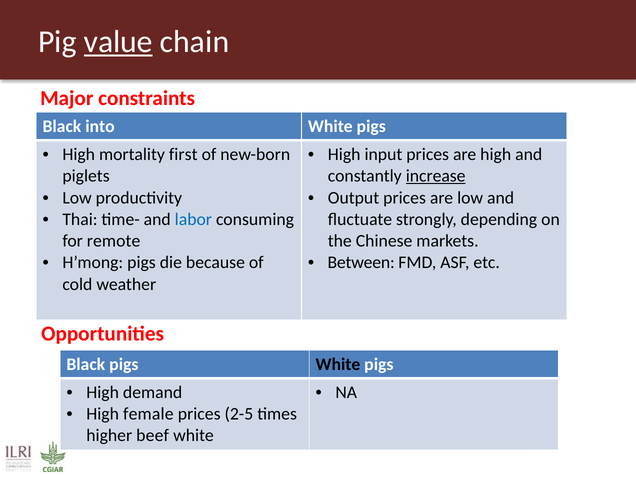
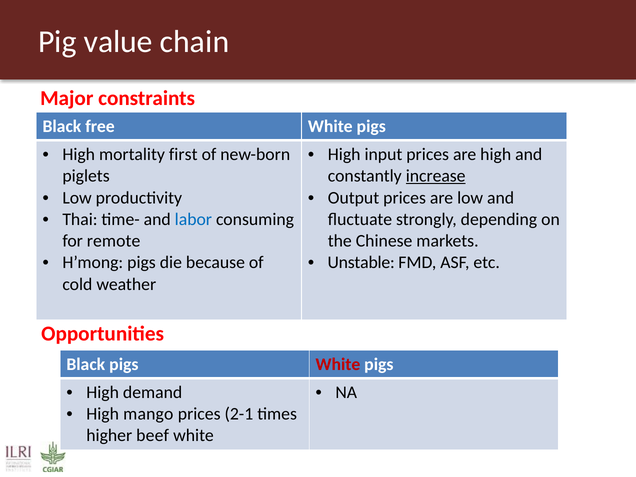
value underline: present -> none (118, 42)
into: into -> free (100, 126)
Between: Between -> Unstable (361, 263)
White colour: black -> red (338, 364)
female: female -> mango (148, 414)
2-5: 2-5 -> 2-1 (239, 414)
